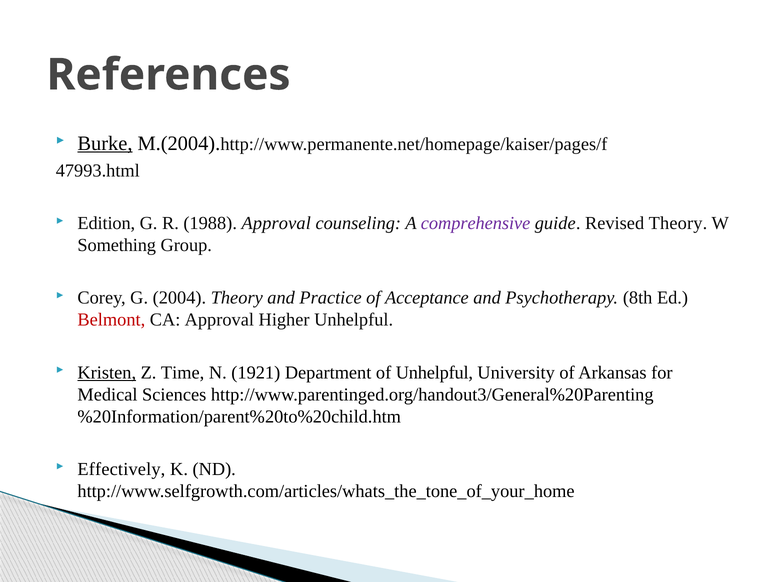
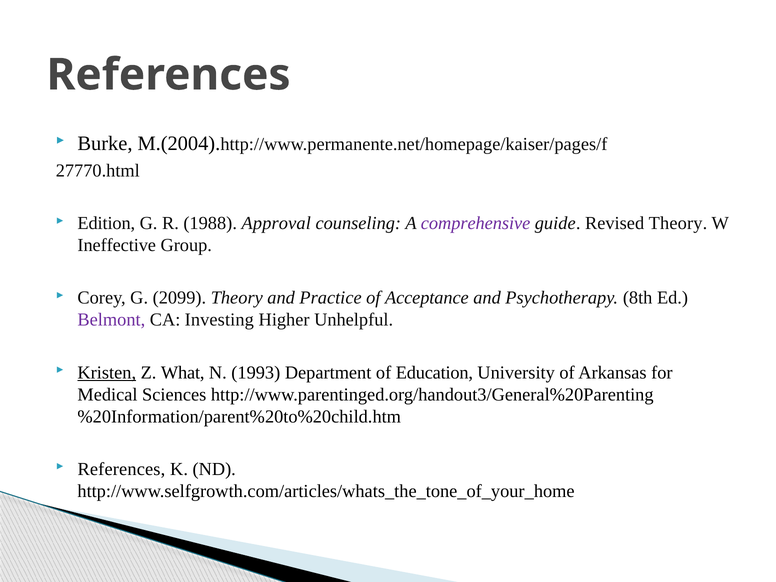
Burke underline: present -> none (105, 143)
47993.html: 47993.html -> 27770.html (98, 171)
Something: Something -> Ineffective (117, 245)
2004: 2004 -> 2099 (179, 298)
Belmont colour: red -> purple (111, 320)
CA Approval: Approval -> Investing (219, 320)
Time: Time -> What (183, 373)
1921: 1921 -> 1993 (256, 373)
of Unhelpful: Unhelpful -> Education (434, 373)
Effectively: Effectively -> References (121, 469)
